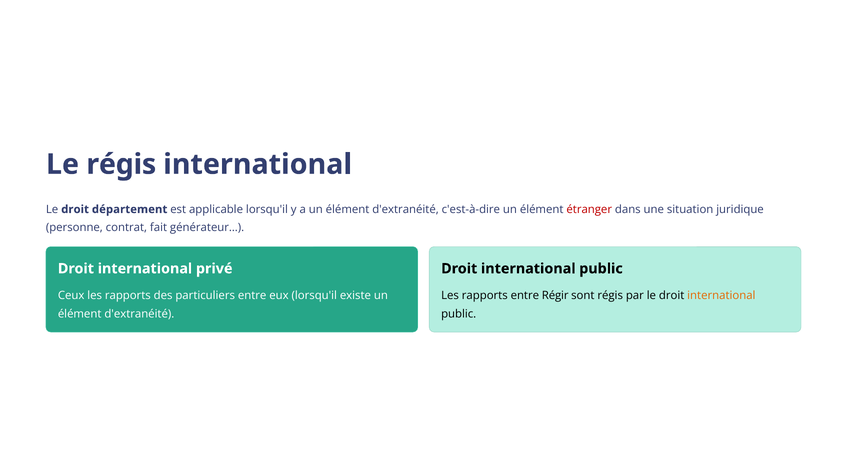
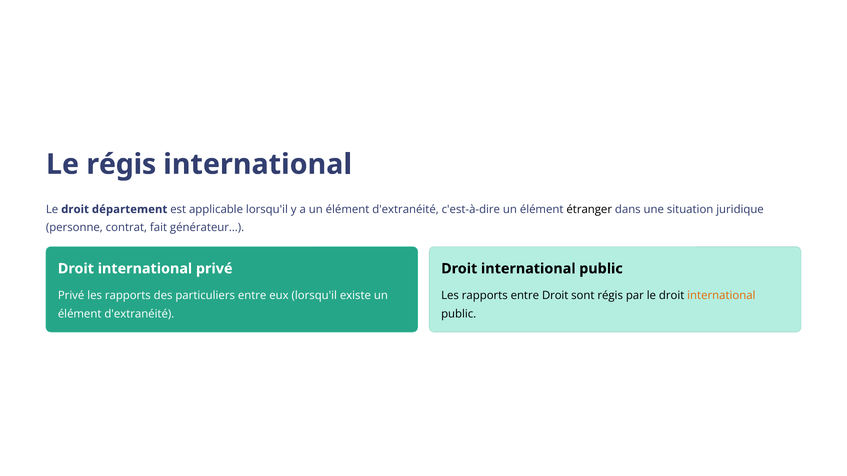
étranger colour: red -> black (589, 210)
Ceux: Ceux -> Privé (71, 296)
entre Régir: Régir -> Droit (555, 296)
